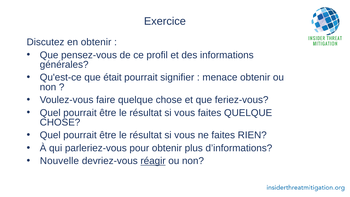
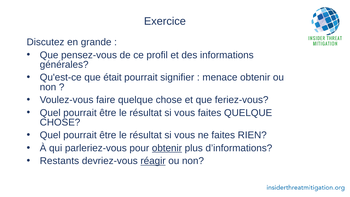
en obtenir: obtenir -> grande (96, 42)
obtenir underline: none -> present (167, 148)
Nouvelle: Nouvelle -> Restants (59, 161)
